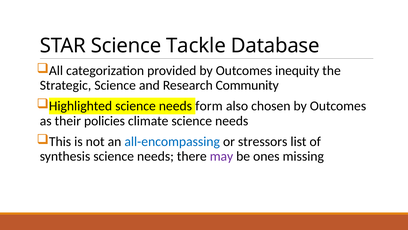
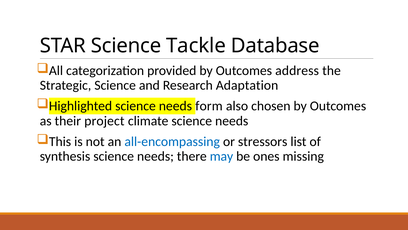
inequity: inequity -> address (297, 71)
Community: Community -> Adaptation (247, 85)
policies: policies -> project (104, 121)
may colour: purple -> blue (221, 156)
